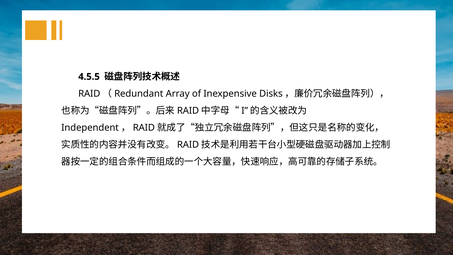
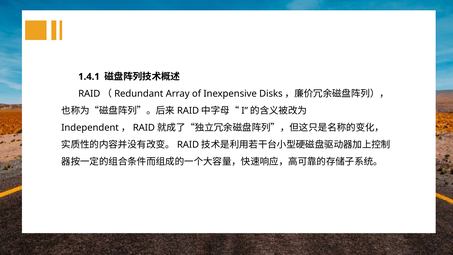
4.5.5: 4.5.5 -> 1.4.1 (89, 77)
